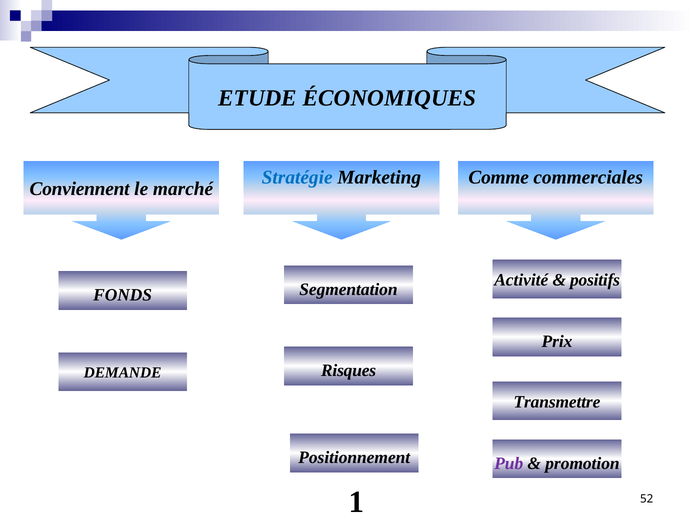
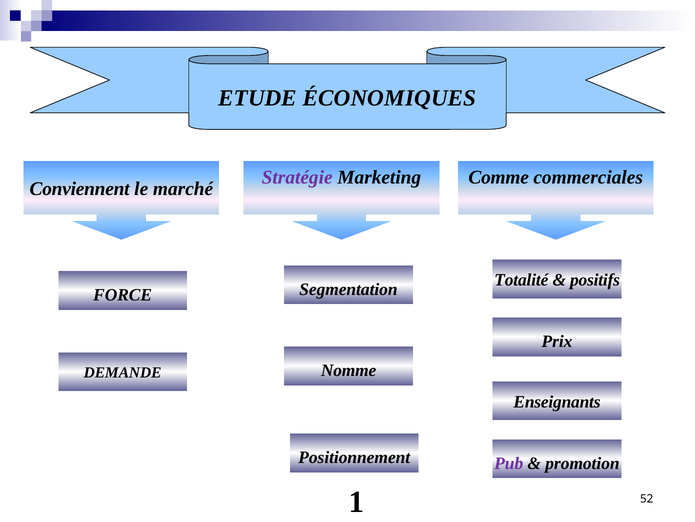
Stratégie colour: blue -> purple (297, 177)
Activité: Activité -> Totalité (521, 280)
FONDS: FONDS -> FORCE (123, 295)
Risques: Risques -> Nomme (349, 370)
Transmettre: Transmettre -> Enseignants (557, 401)
